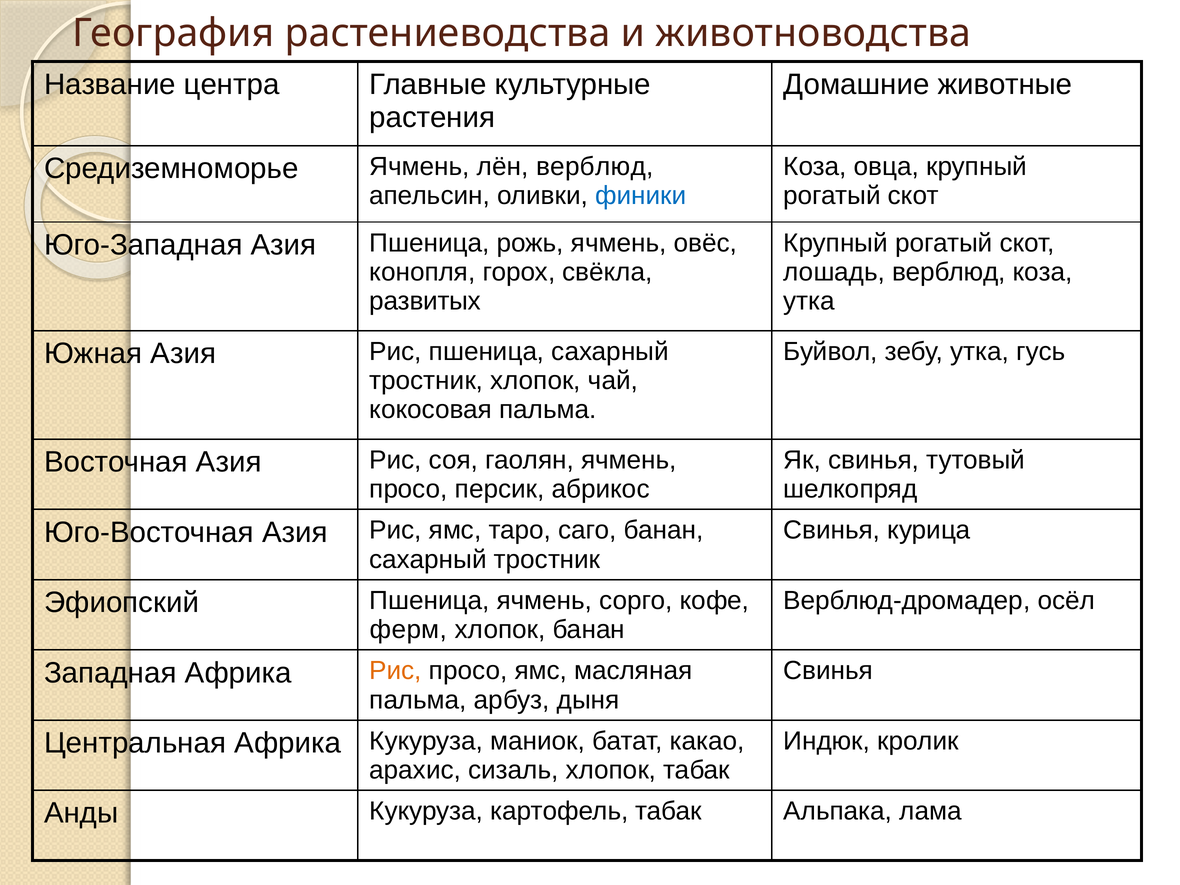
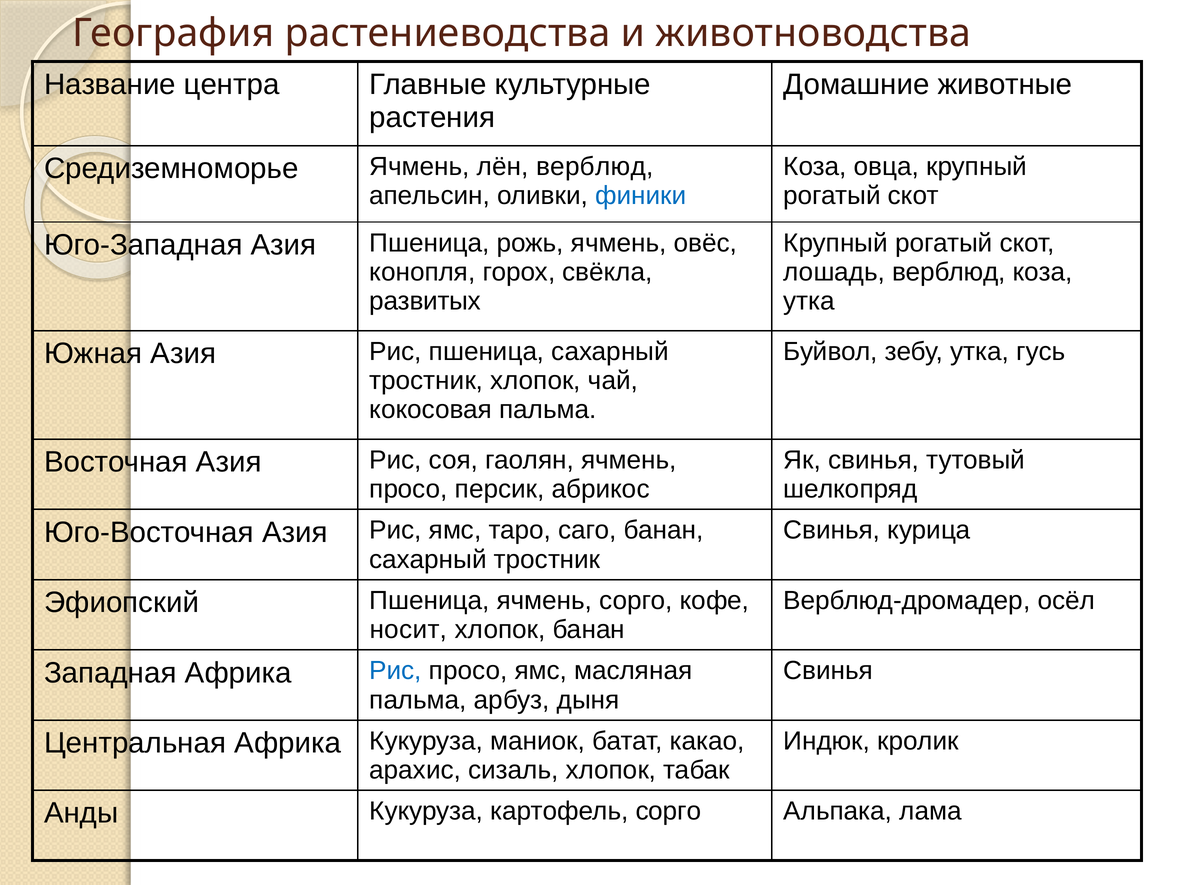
ферм: ферм -> носит (408, 630)
Рис colour: orange -> blue (396, 671)
картофель табак: табак -> сорго (668, 811)
